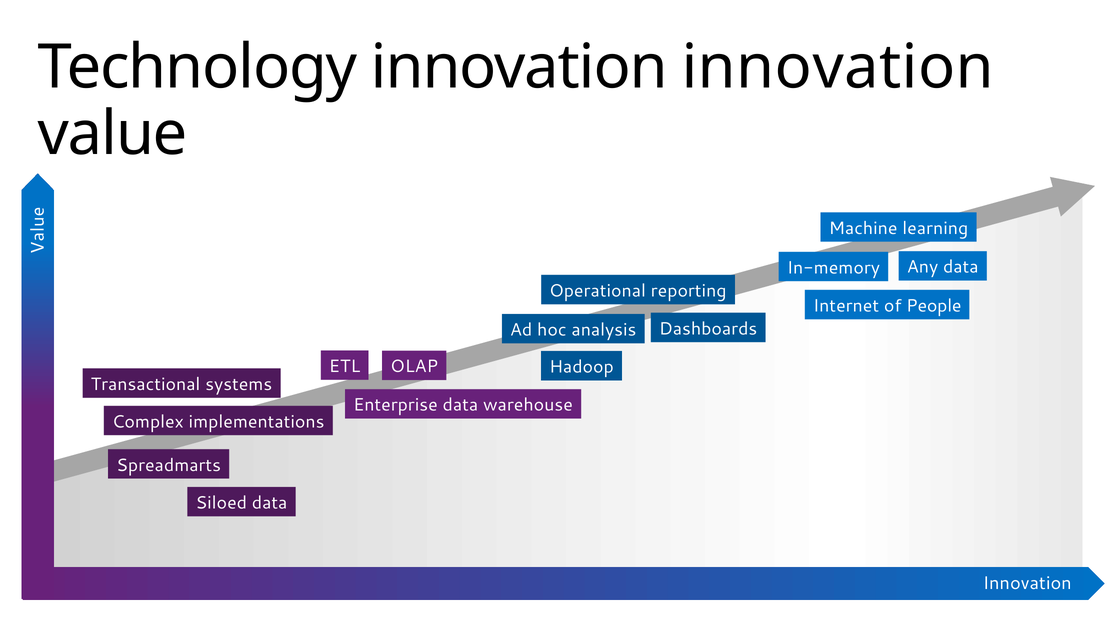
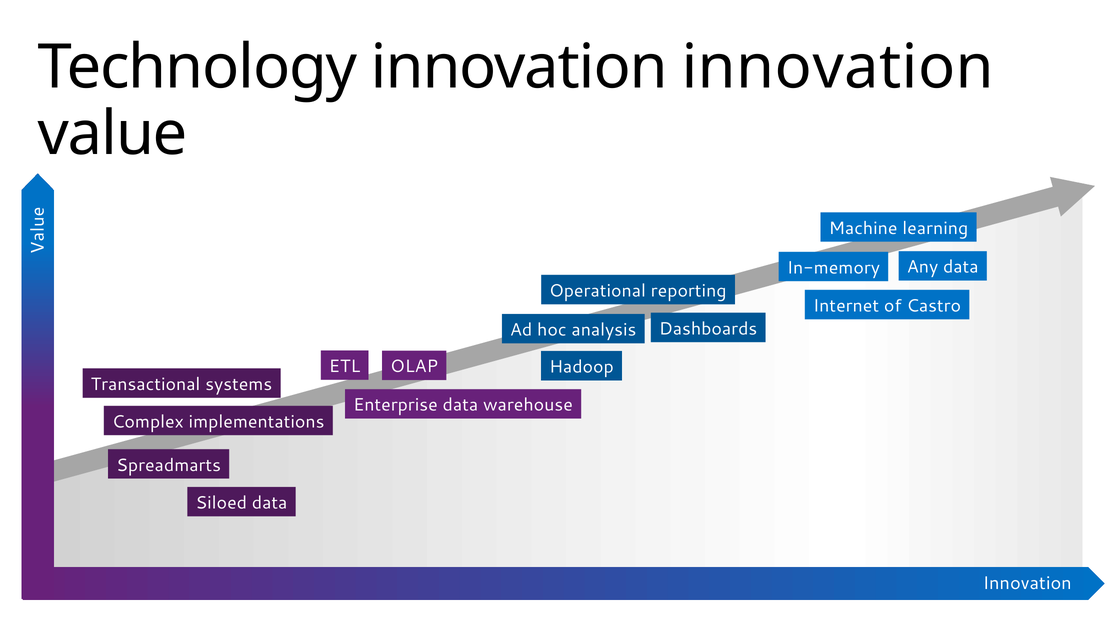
People: People -> Castro (934, 306)
